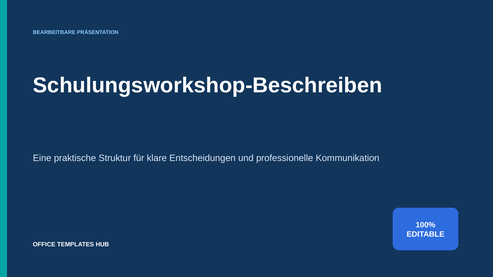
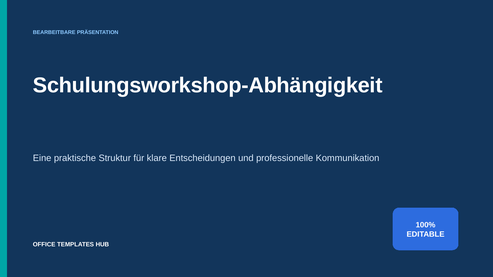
Schulungsworkshop-Beschreiben: Schulungsworkshop-Beschreiben -> Schulungsworkshop-Abhängigkeit (208, 86)
